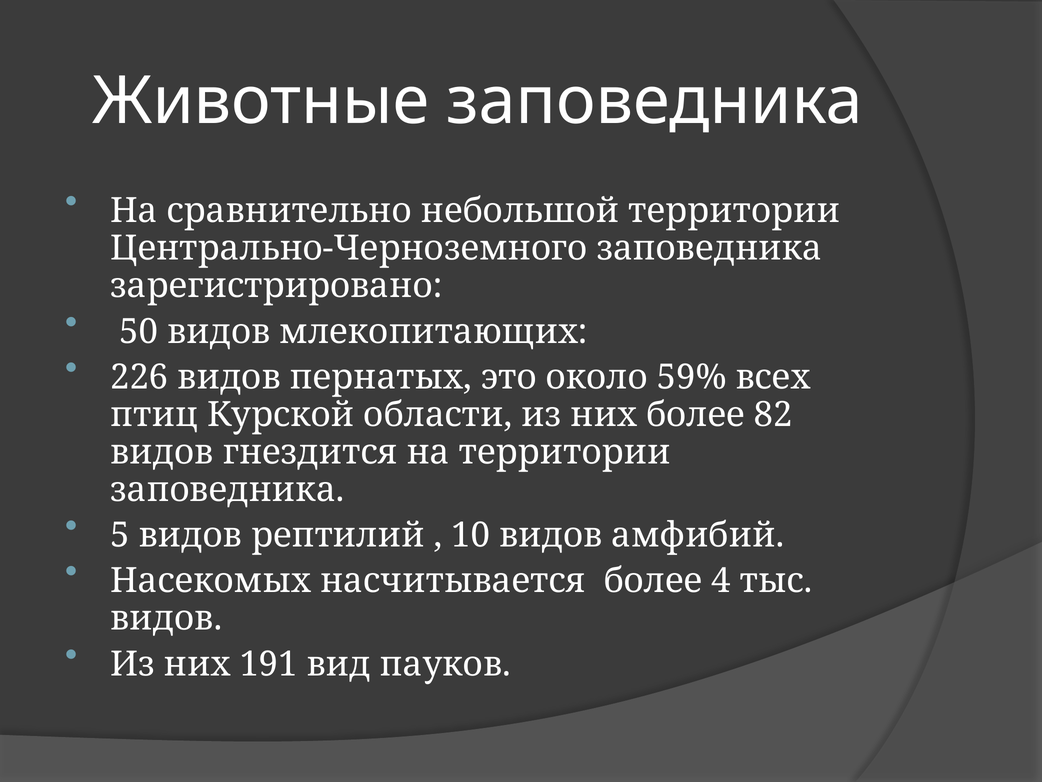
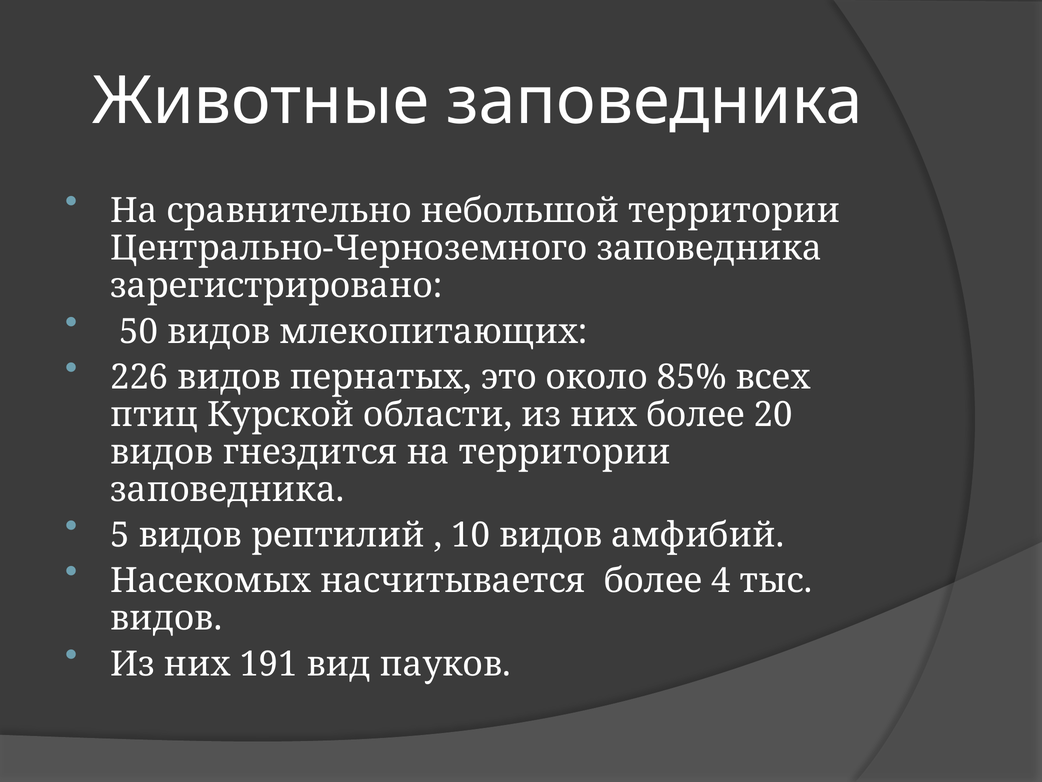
59%: 59% -> 85% (692, 377)
82: 82 -> 20 (773, 414)
